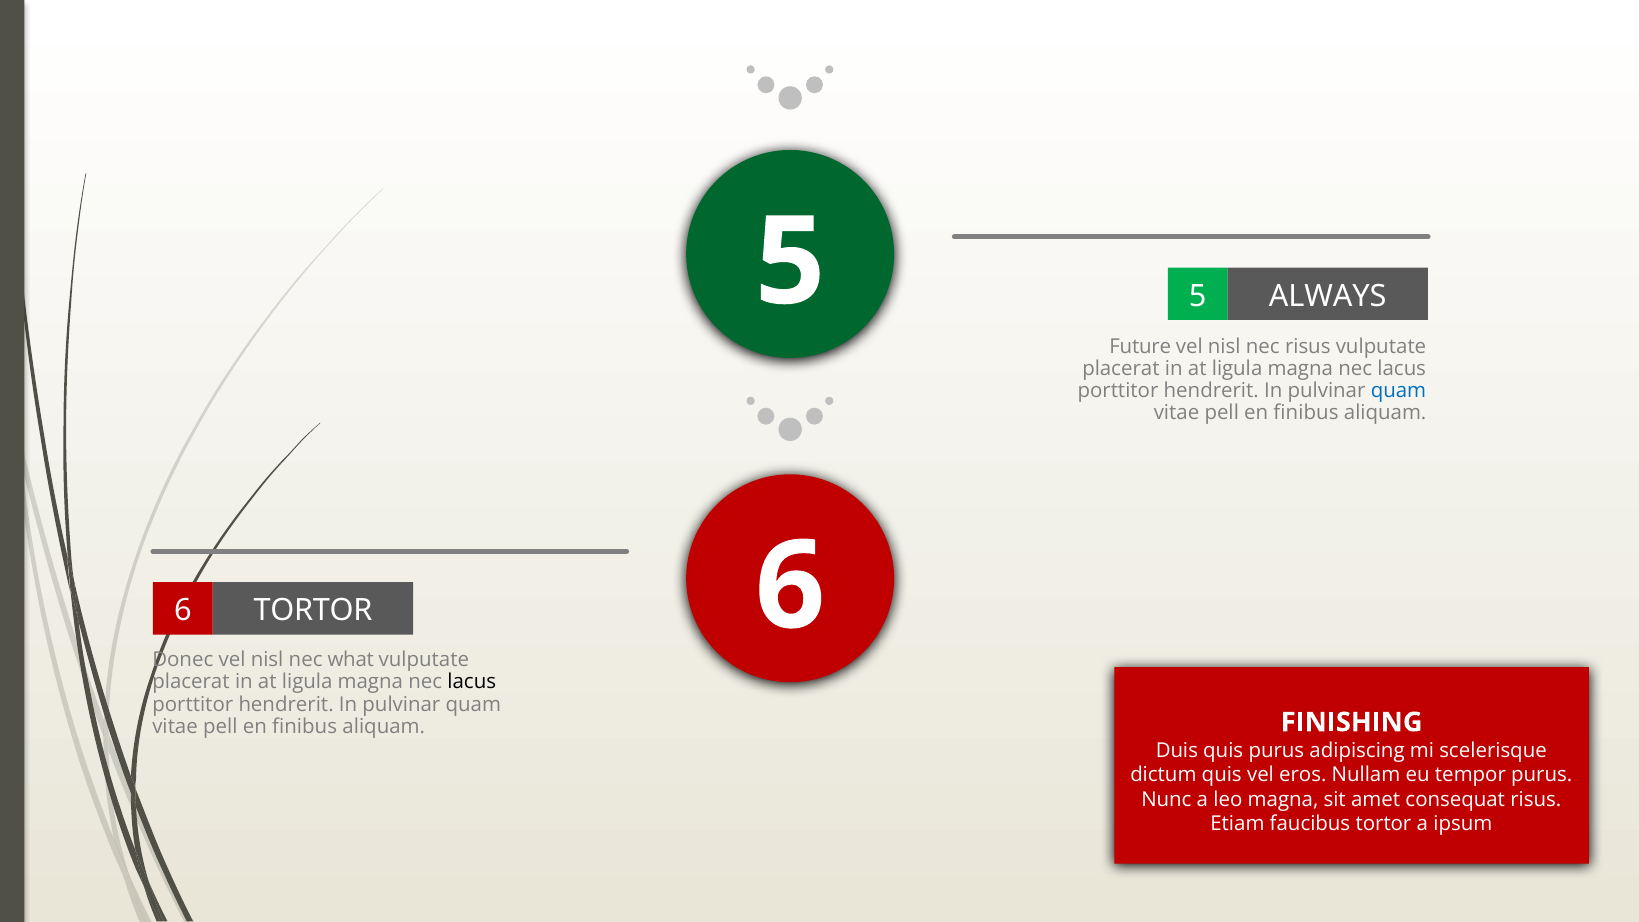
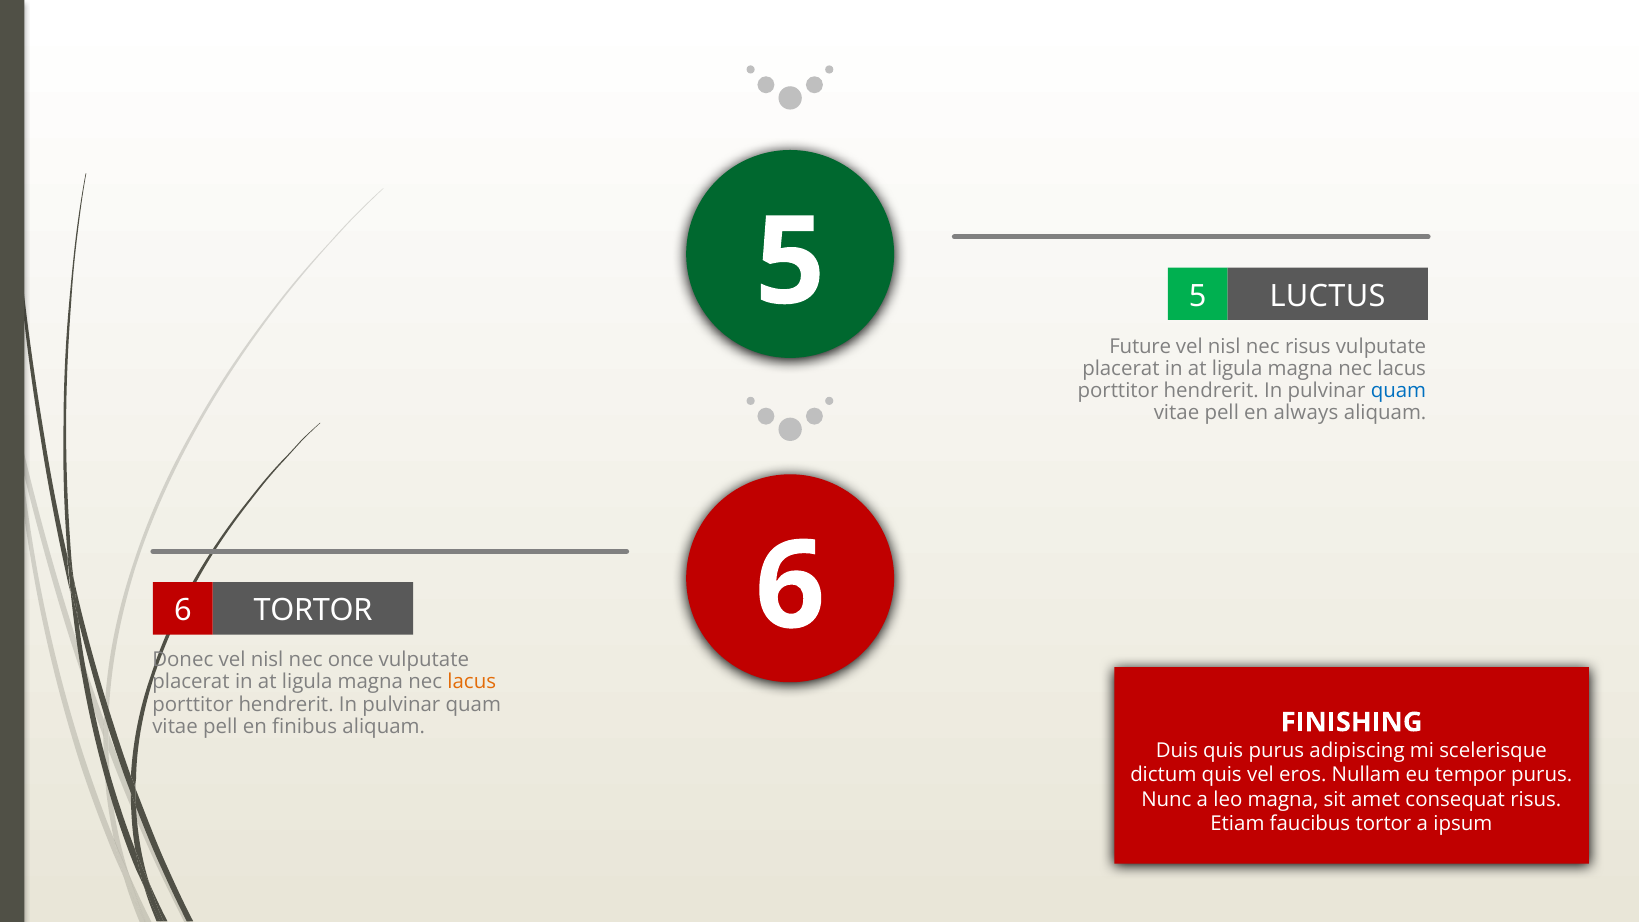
ALWAYS: ALWAYS -> LUCTUS (1327, 296)
finibus: finibus -> always (1306, 413)
what: what -> once (351, 660)
lacus colour: black -> orange (472, 682)
